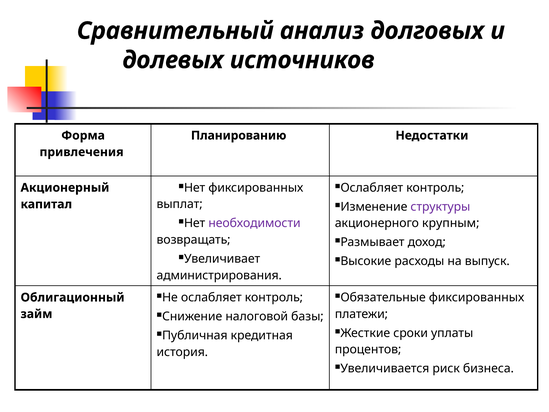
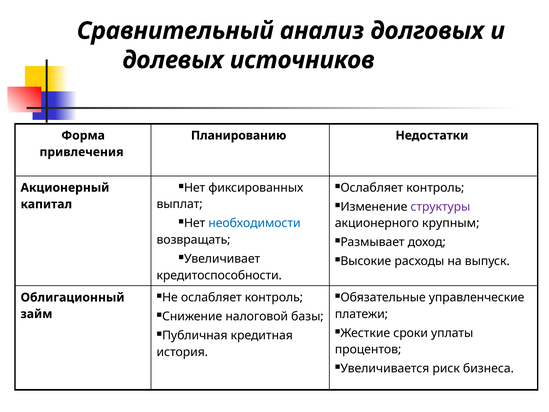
необходимости colour: purple -> blue (254, 223)
администрирования: администрирования -> кредитоспособности (219, 275)
фиксированных: фиксированных -> управленческие (477, 297)
